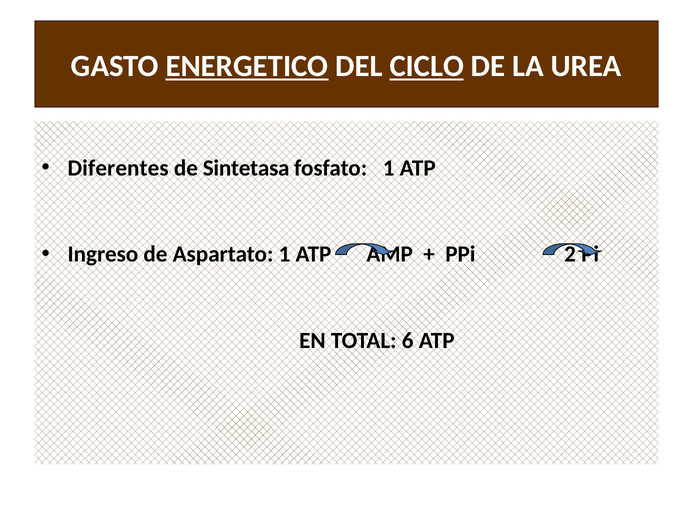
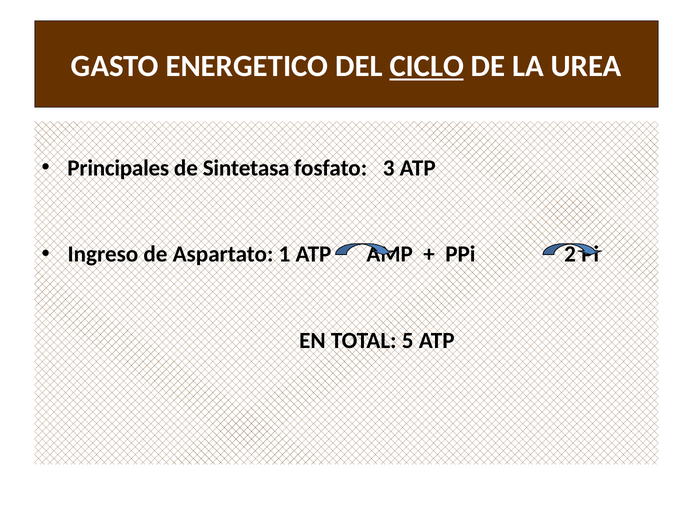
ENERGETICO underline: present -> none (247, 66)
Diferentes: Diferentes -> Principales (118, 168)
fosfato 1: 1 -> 3 (389, 168)
6: 6 -> 5 (408, 340)
